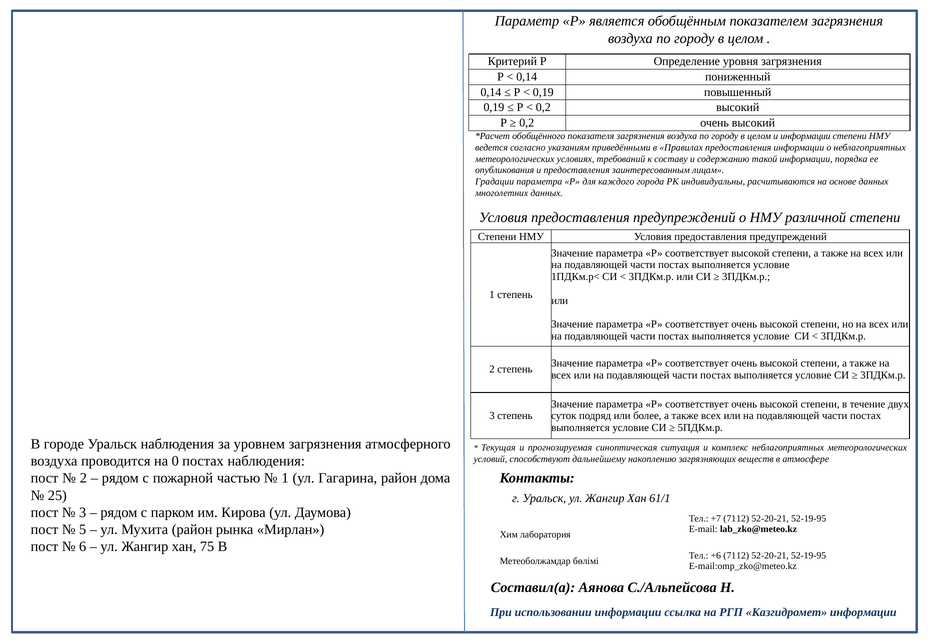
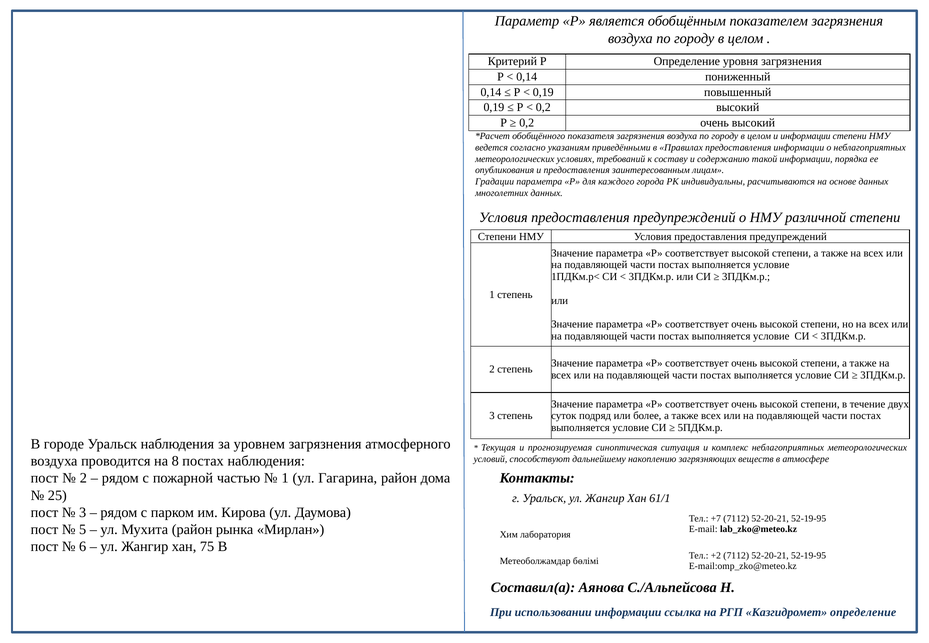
0: 0 -> 8 (175, 461)
+6: +6 -> +2 (716, 556)
Казгидромет информации: информации -> определение (863, 612)
